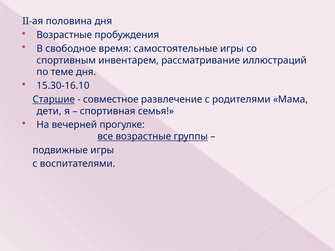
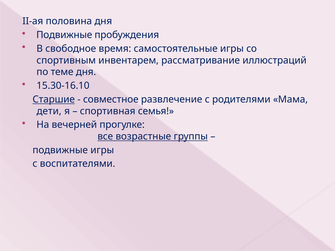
Возрастные: Возрастные -> Подвижные (64, 35)
